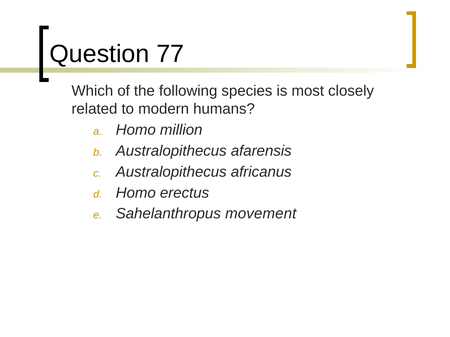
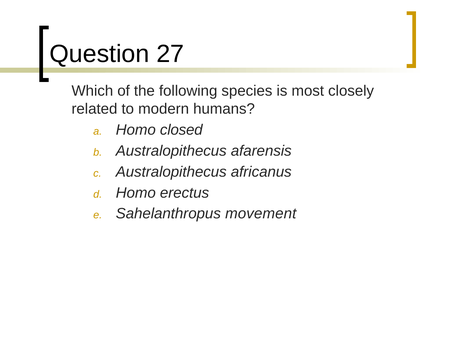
77: 77 -> 27 (170, 54)
million: million -> closed (181, 130)
